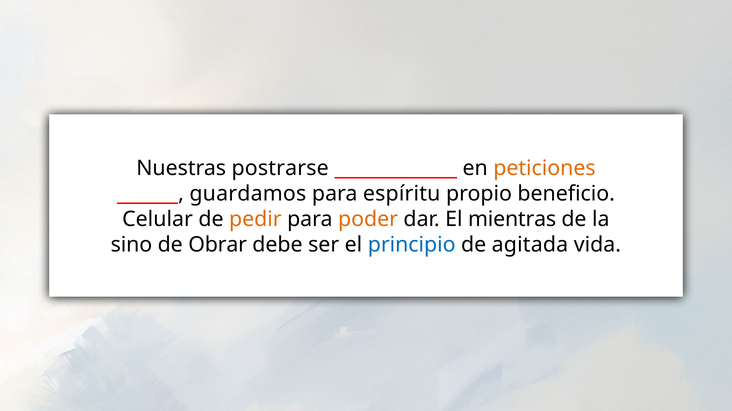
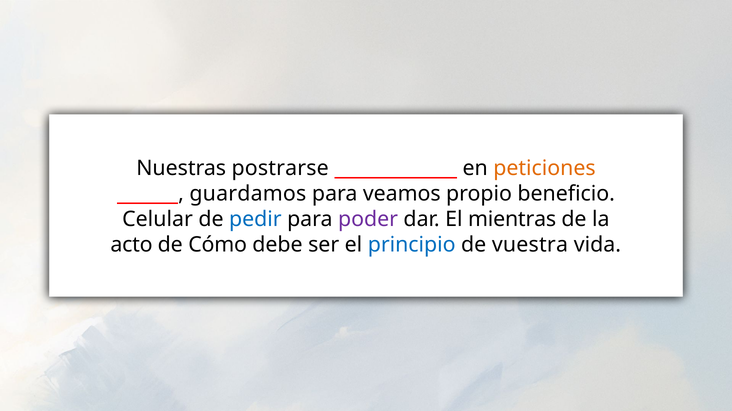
espíritu: espíritu -> veamos (402, 194)
pedir colour: orange -> blue (255, 220)
poder colour: orange -> purple (368, 220)
sino: sino -> acto (132, 245)
Obrar: Obrar -> Cómo (218, 245)
agitada: agitada -> vuestra (530, 245)
